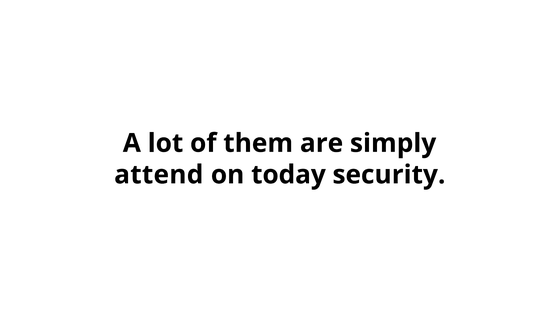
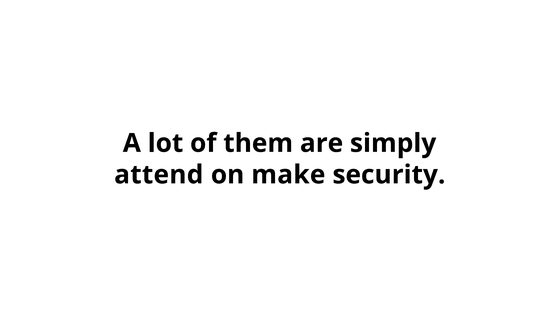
today: today -> make (288, 174)
